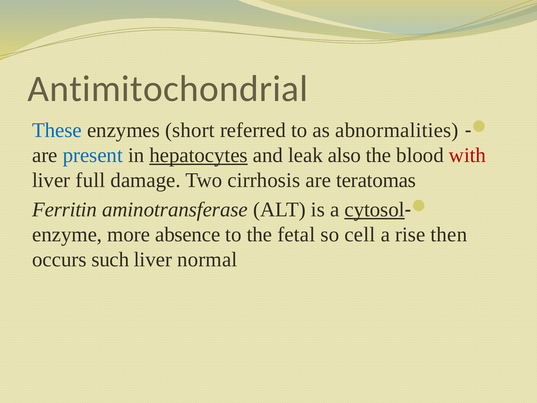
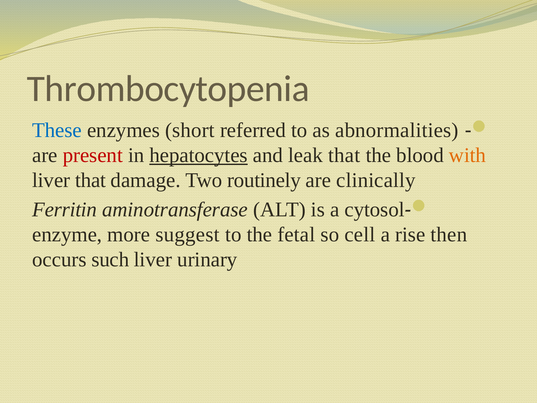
Antimitochondrial: Antimitochondrial -> Thrombocytopenia (168, 89)
present colour: blue -> red (93, 155)
leak also: also -> that (344, 155)
with colour: red -> orange (467, 155)
liver full: full -> that (91, 180)
cirrhosis: cirrhosis -> routinely (264, 180)
teratomas: teratomas -> clinically (376, 180)
cytosol underline: present -> none (375, 209)
absence: absence -> suggest (188, 234)
normal: normal -> urinary (207, 259)
